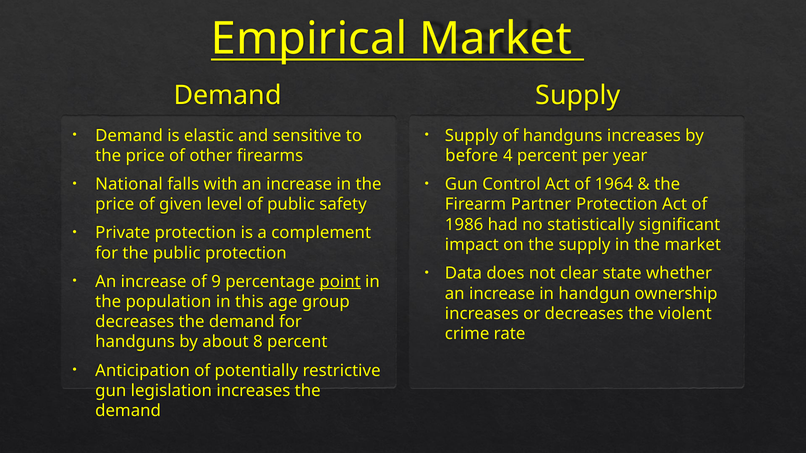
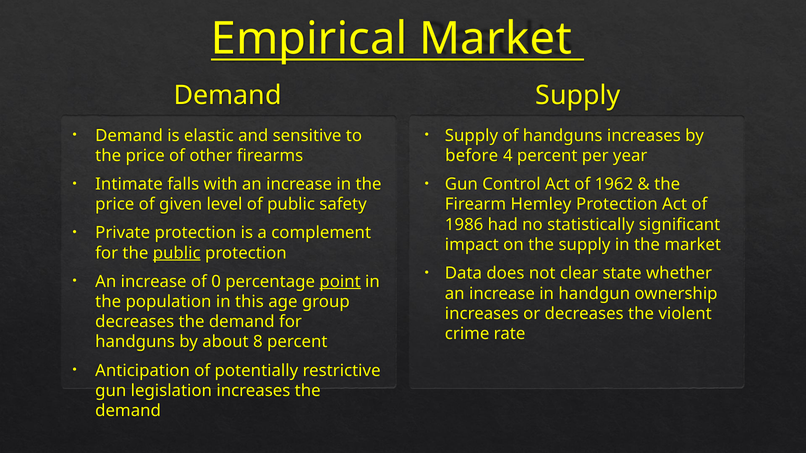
National: National -> Intimate (129, 184)
1964: 1964 -> 1962 (614, 184)
Partner: Partner -> Hemley (541, 205)
public underline: none -> present (177, 253)
9: 9 -> 0 (216, 282)
